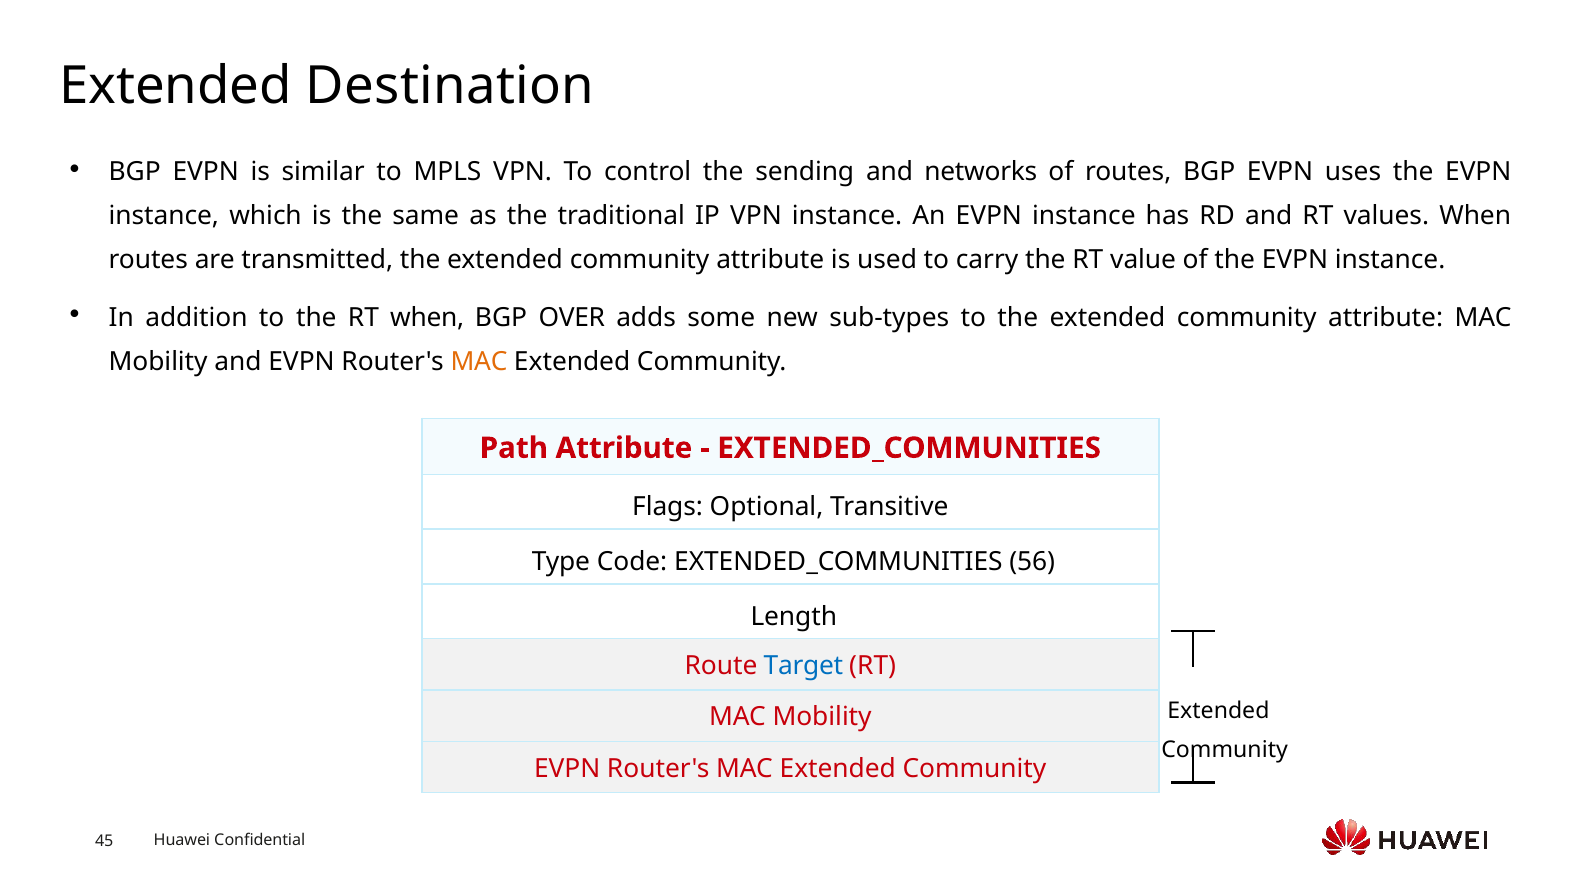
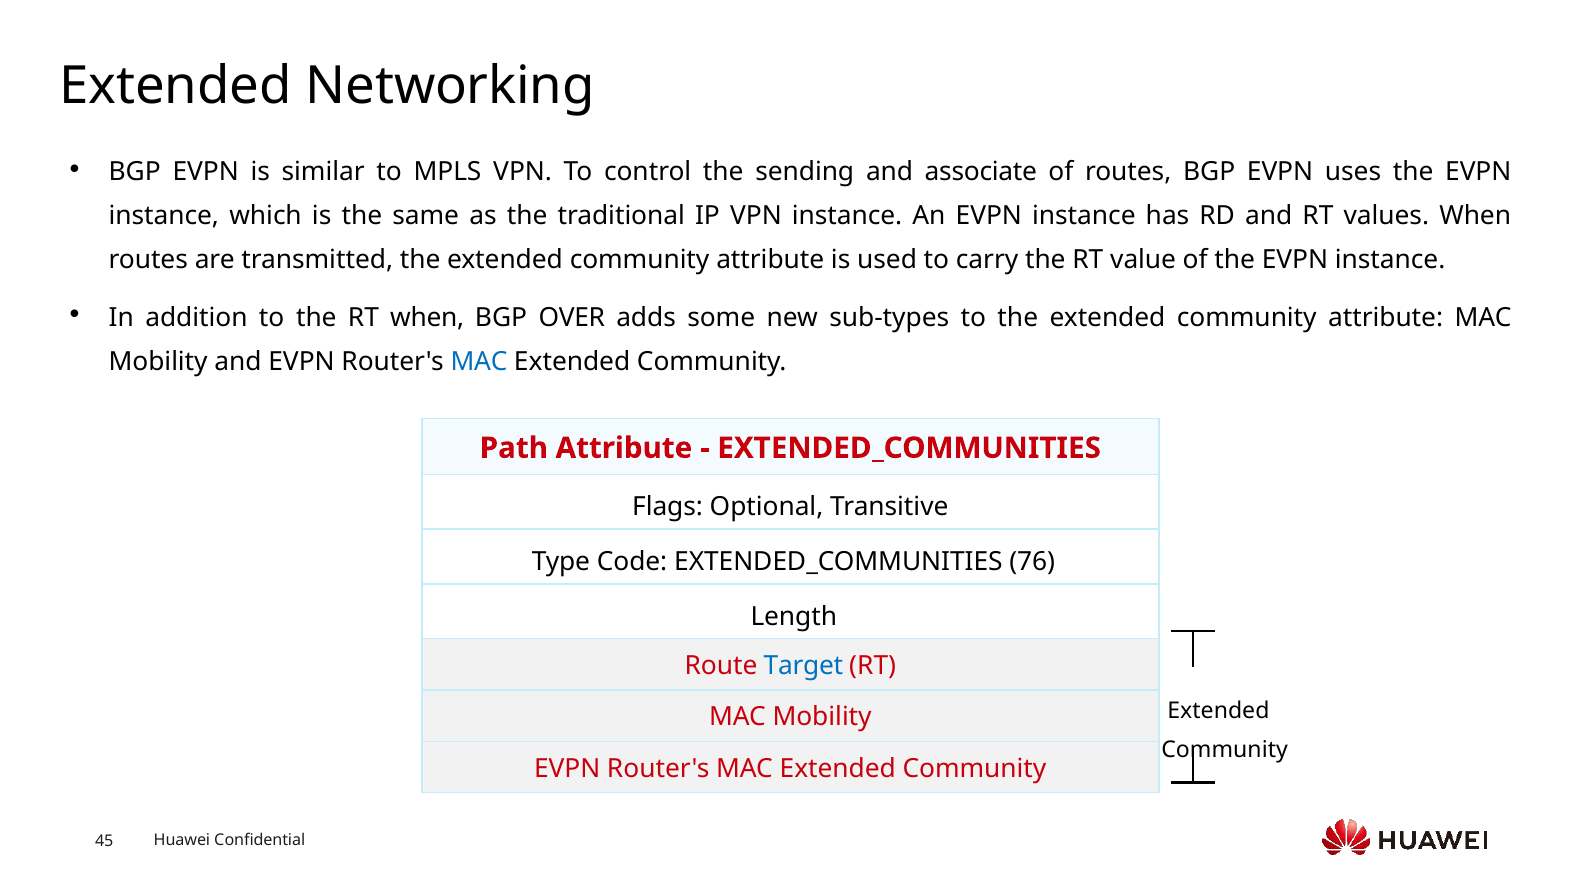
Destination: Destination -> Networking (450, 86)
networks: networks -> associate (981, 172)
MAC colour: orange -> blue (479, 362)
56: 56 -> 76 (1032, 562)
